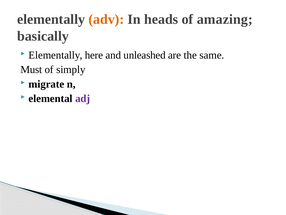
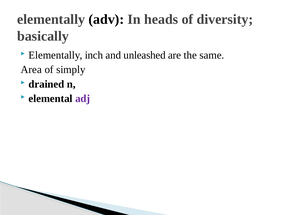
adv colour: orange -> black (106, 19)
amazing: amazing -> diversity (225, 19)
here: here -> inch (94, 55)
Must: Must -> Area (31, 69)
migrate: migrate -> drained (46, 84)
